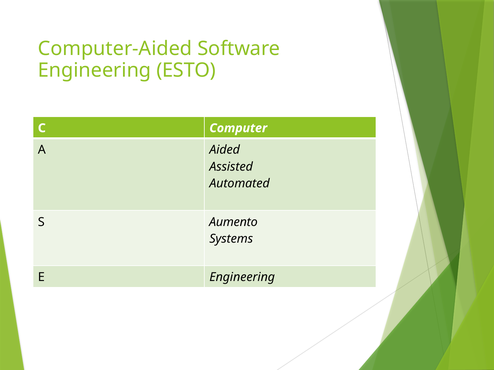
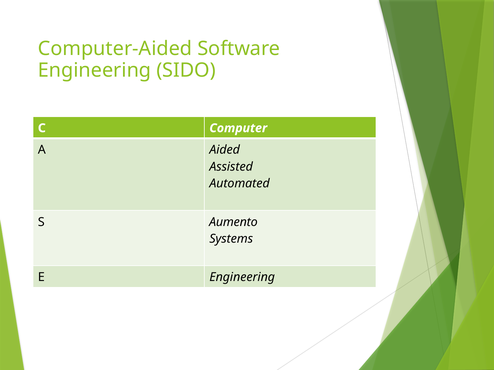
ESTO: ESTO -> SIDO (186, 70)
